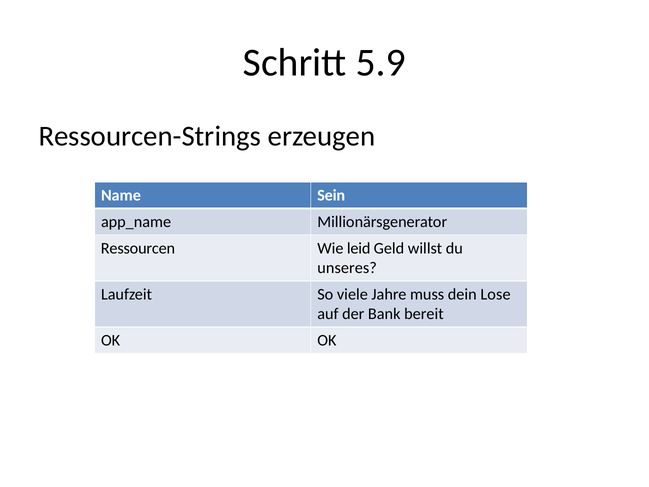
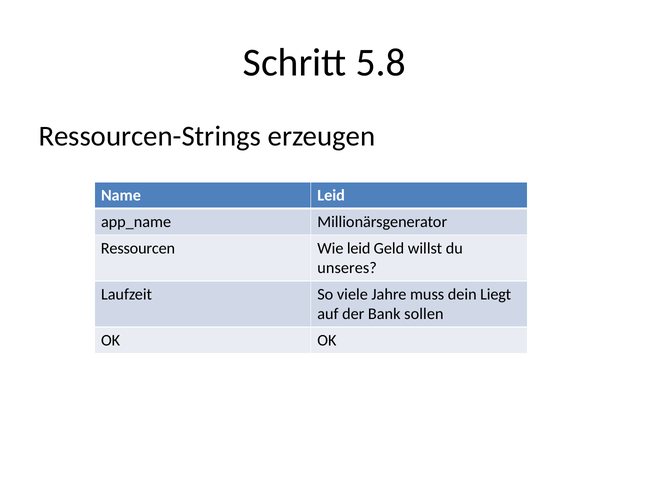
5.9: 5.9 -> 5.8 (381, 63)
Name Sein: Sein -> Leid (331, 195)
Lose: Lose -> Liegt (496, 294)
bereit: bereit -> sollen (424, 314)
